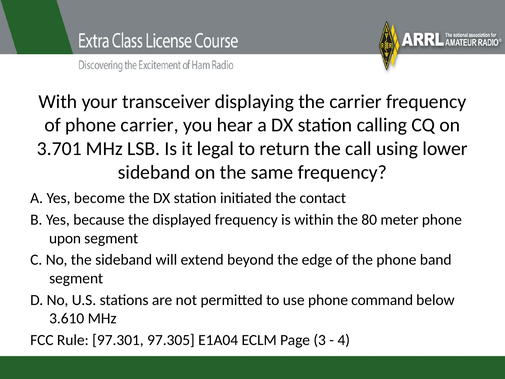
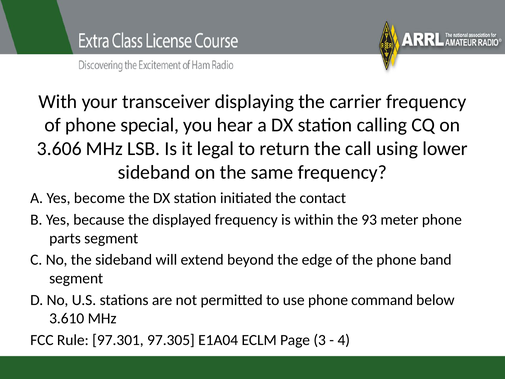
phone carrier: carrier -> special (150, 125)
3.701: 3.701 -> 3.606 (59, 149)
80: 80 -> 93 (369, 220)
upon: upon -> parts (65, 238)
